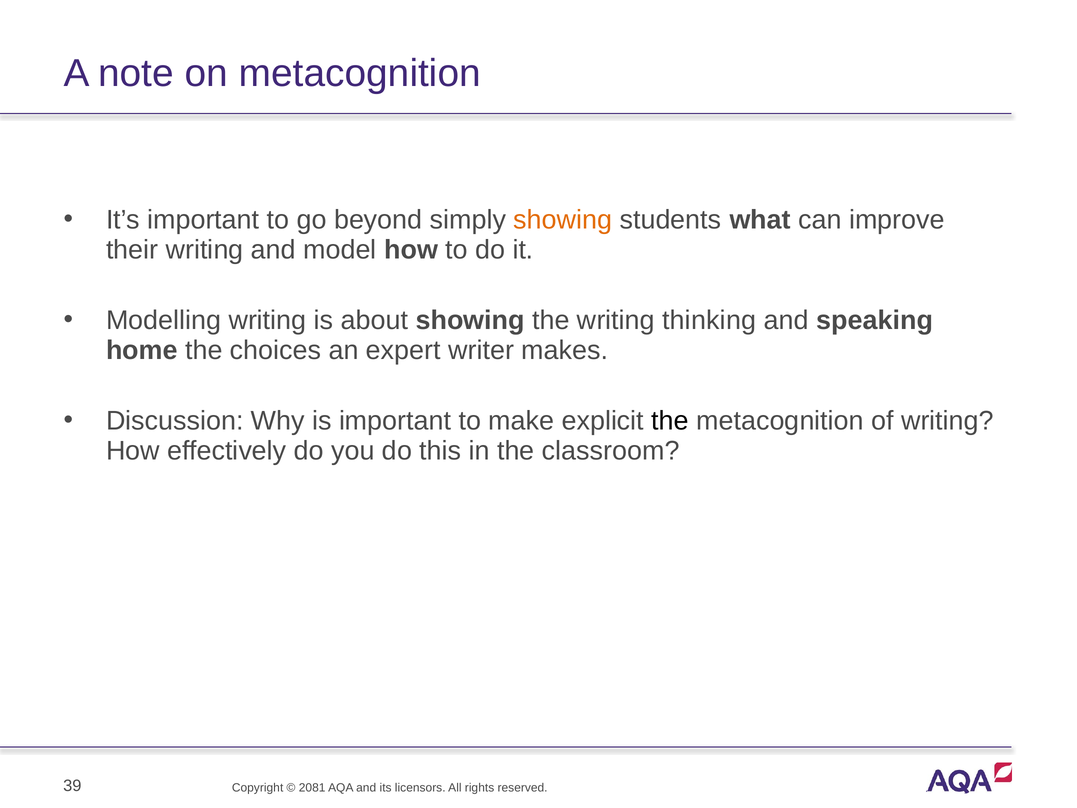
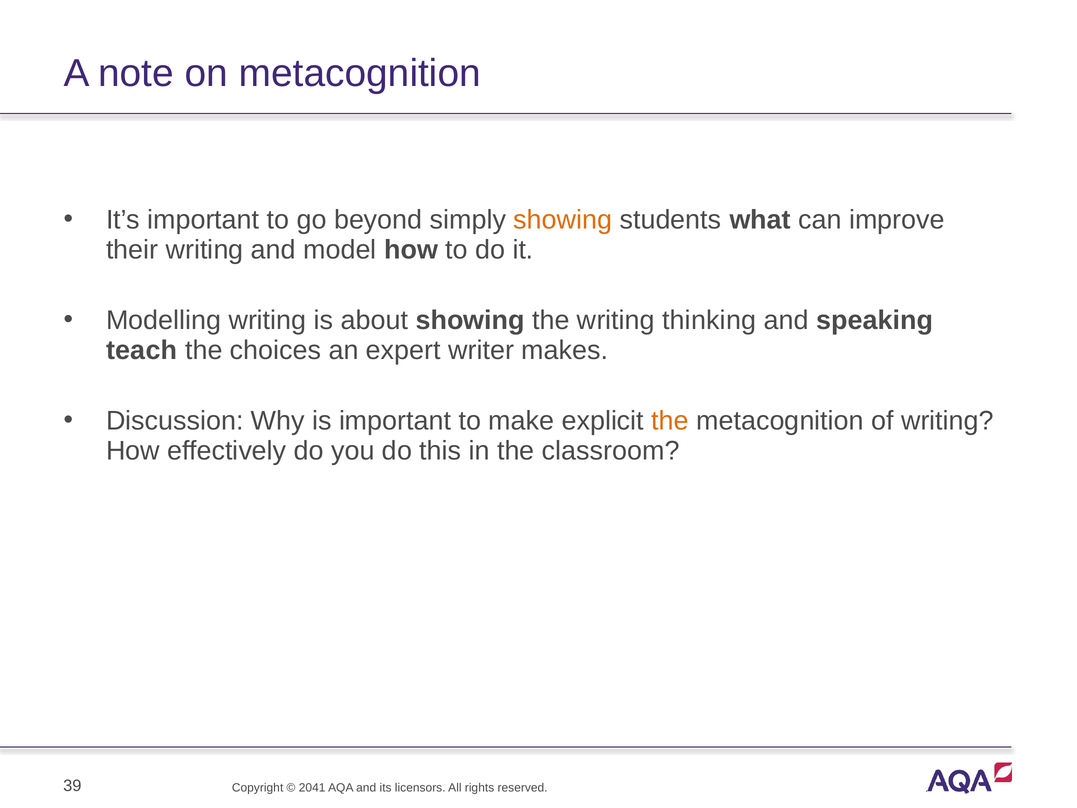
home: home -> teach (142, 350)
the colour: black -> orange (670, 421)
2081: 2081 -> 2041 (312, 787)
